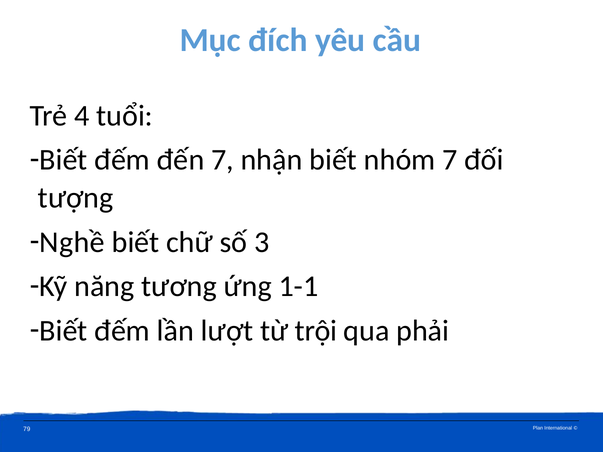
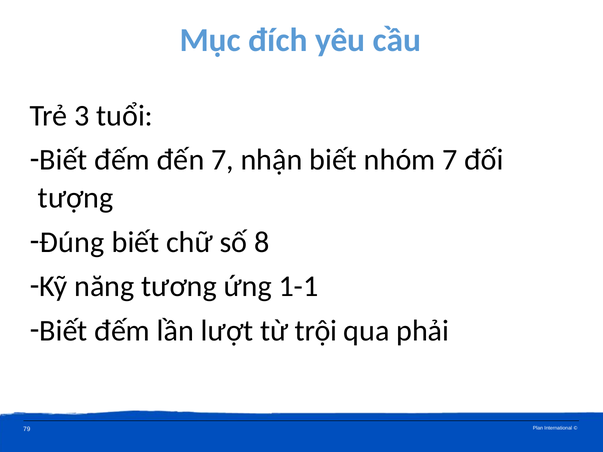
4: 4 -> 3 (82, 116)
Nghề: Nghề -> Đúng (72, 242)
3: 3 -> 8 (262, 242)
